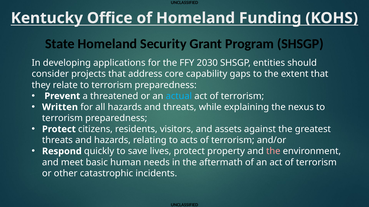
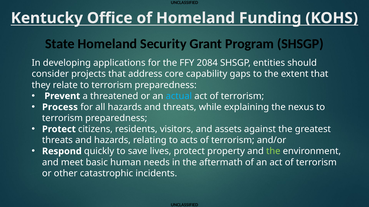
2030: 2030 -> 2084 (207, 63)
Written: Written -> Process (60, 107)
the colour: pink -> light green (273, 152)
